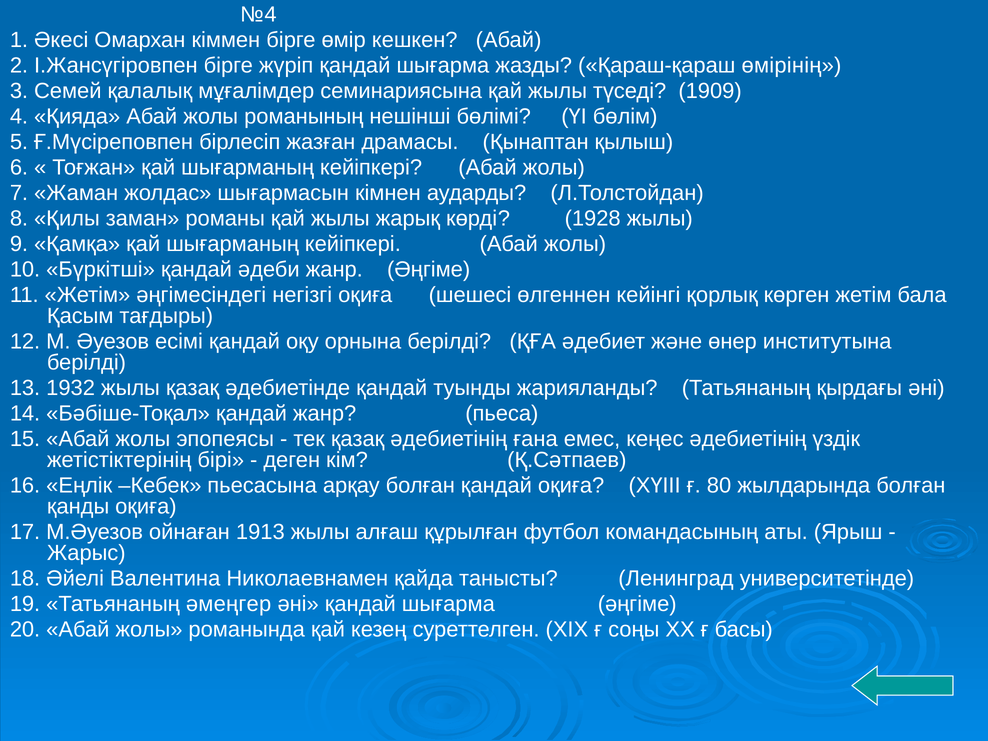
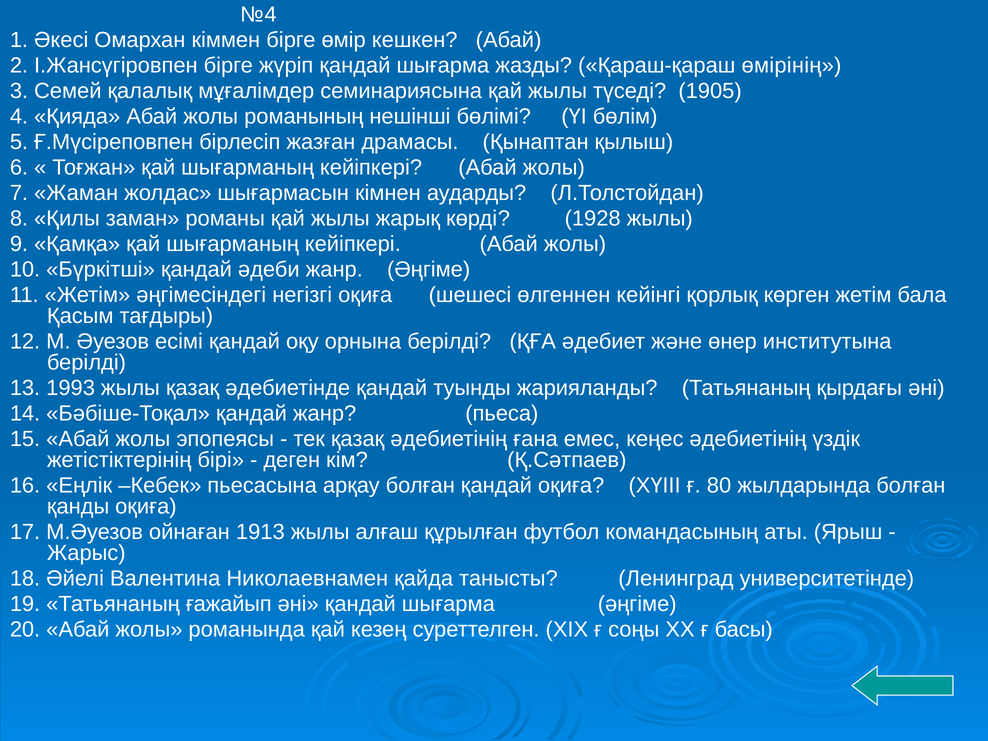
1909: 1909 -> 1905 (710, 91)
1932: 1932 -> 1993 (71, 388)
әмеңгер: әмеңгер -> ғажайып (229, 604)
